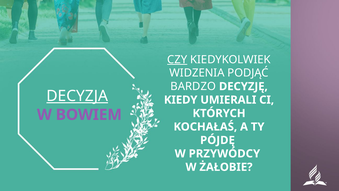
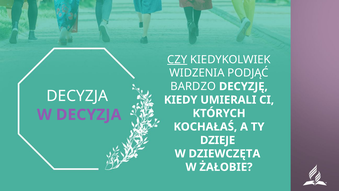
DECYZJA underline: present -> none (77, 96)
W BOWIEM: BOWIEM -> DECYZJA (89, 115)
PÓJDĘ: PÓJDĘ -> DZIEJE (218, 140)
PRZYWÓDCY: PRZYWÓDCY -> DZIEWCZĘTA (224, 153)
